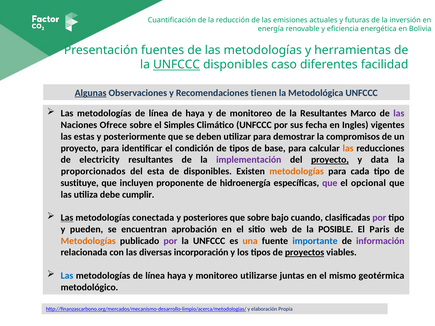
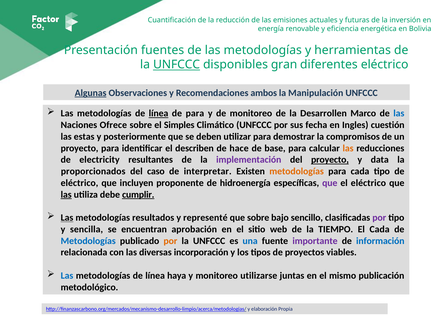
caso: caso -> gran (284, 65)
diferentes facilidad: facilidad -> eléctrico (385, 65)
tienen: tienen -> ambos (264, 93)
Metodológica: Metodológica -> Manipulación (316, 93)
línea underline: none -> present (159, 113)
de haya: haya -> para (195, 113)
la Resultantes: Resultantes -> Desarrollen (324, 113)
las colour: purple -> blue (399, 113)
vigentes: vigentes -> cuestión (388, 125)
condición: condición -> describen (194, 148)
de tipos: tipos -> hace (239, 148)
esta: esta -> caso (156, 171)
de disponibles: disponibles -> interpretar (208, 171)
sustituye: sustituye -> eléctrico (79, 183)
el opcional: opcional -> eléctrico (368, 183)
las underline: none -> present (66, 195)
cumplir underline: none -> present (138, 195)
conectada: conectada -> resultados (153, 218)
posteriores: posteriores -> representé (205, 218)
cuando: cuando -> sencillo (307, 218)
pueden: pueden -> sencilla (87, 229)
POSIBLE: POSIBLE -> TIEMPO (336, 229)
El Paris: Paris -> Cada (380, 229)
Metodologías colour: orange -> blue (88, 241)
por colour: purple -> orange (170, 241)
una colour: orange -> blue (250, 241)
importante colour: blue -> purple (315, 241)
información colour: purple -> blue (380, 241)
proyectos underline: present -> none (305, 253)
geotérmica: geotérmica -> publicación (381, 276)
